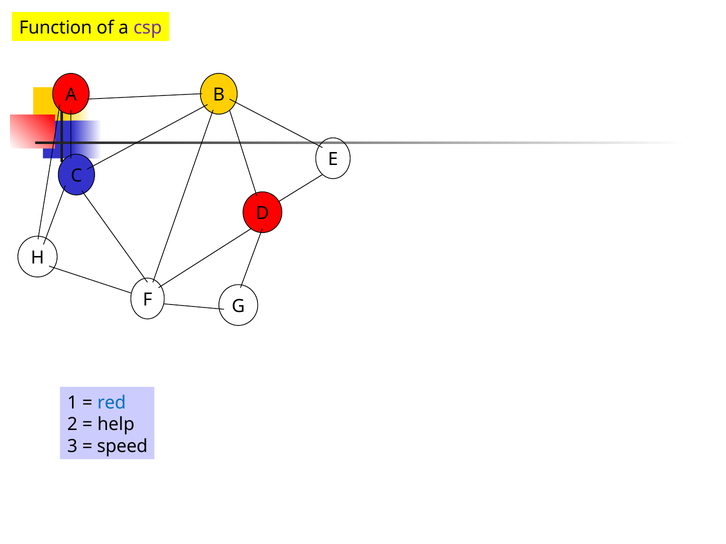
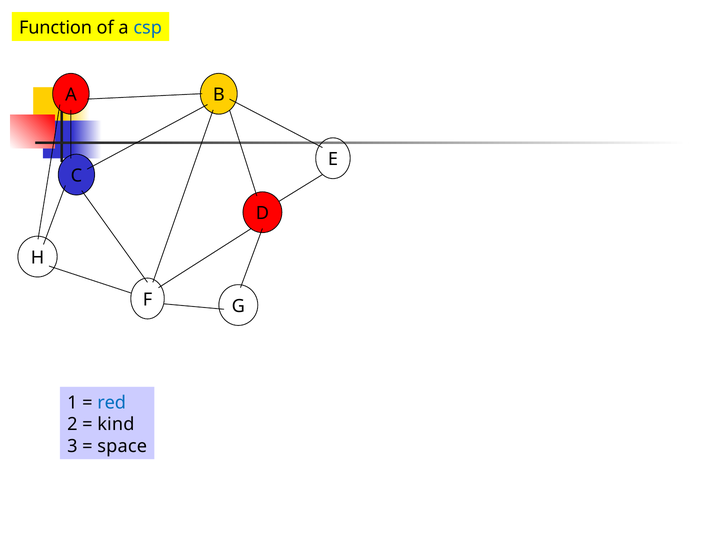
csp colour: purple -> blue (148, 28)
help: help -> kind (116, 425)
speed: speed -> space (122, 446)
